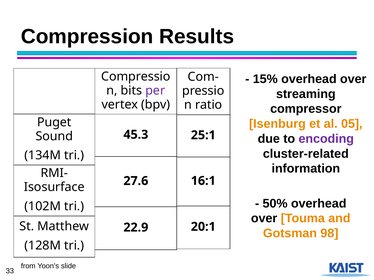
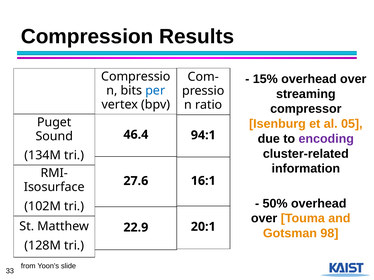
per colour: purple -> blue (155, 91)
45.3: 45.3 -> 46.4 (136, 135)
25:1: 25:1 -> 94:1 (203, 135)
